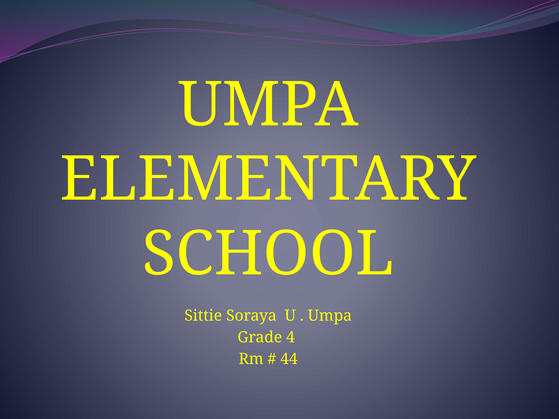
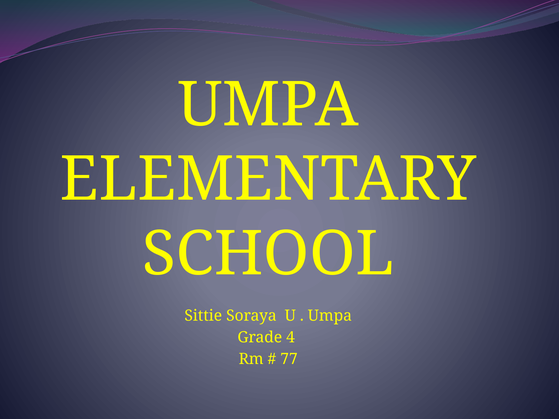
44: 44 -> 77 (289, 359)
